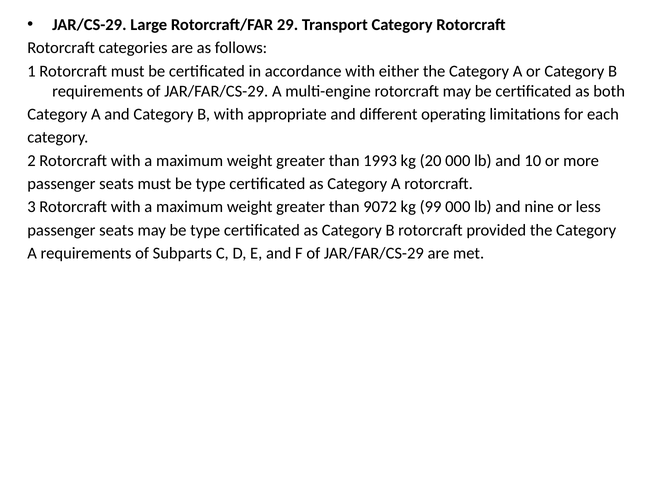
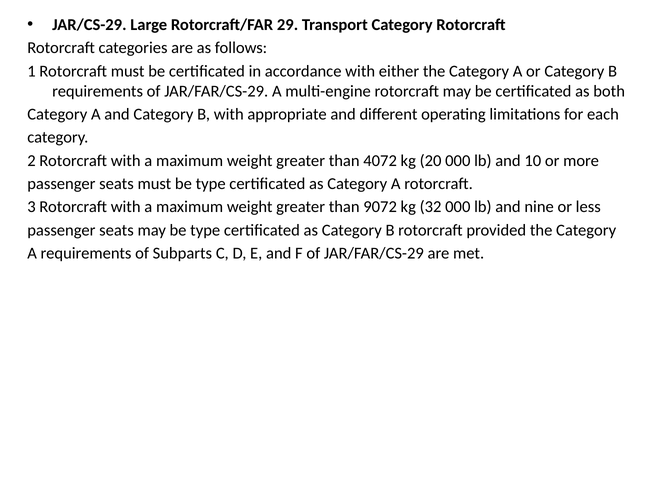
1993: 1993 -> 4072 (380, 161)
99: 99 -> 32 (431, 207)
